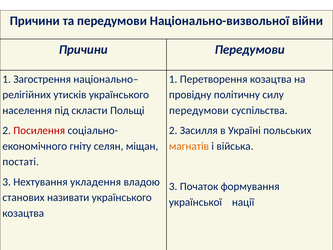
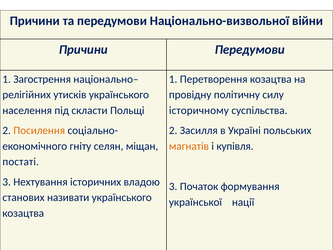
передумови: передумови -> історичному (199, 110)
Посилення colour: red -> orange (39, 130)
війська: війська -> купівля (235, 146)
укладення: укладення -> історичних (96, 182)
